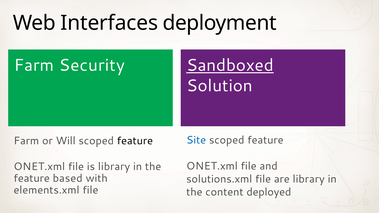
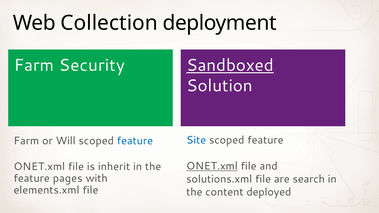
Interfaces: Interfaces -> Collection (109, 23)
feature colour: black -> blue (135, 141)
ONET.xml underline: none -> present (212, 166)
is library: library -> inherit (114, 167)
based: based -> pages (68, 178)
are library: library -> search (309, 179)
